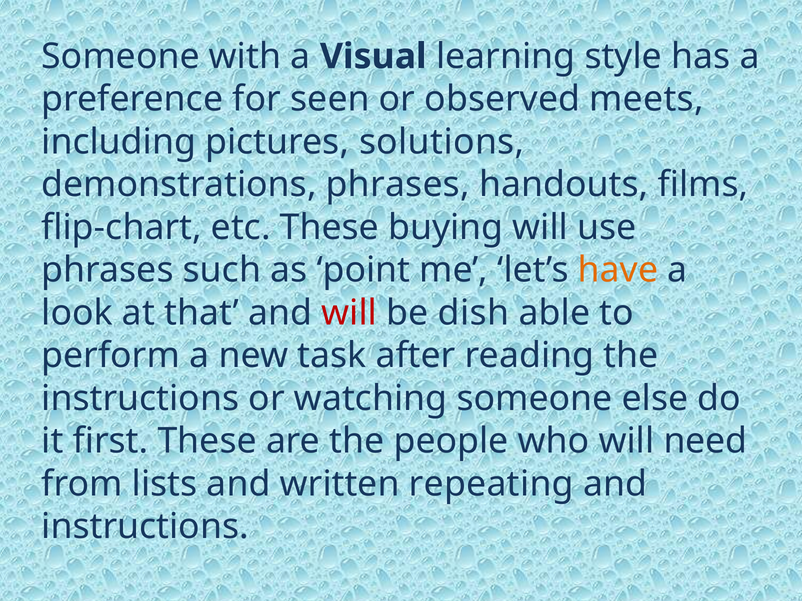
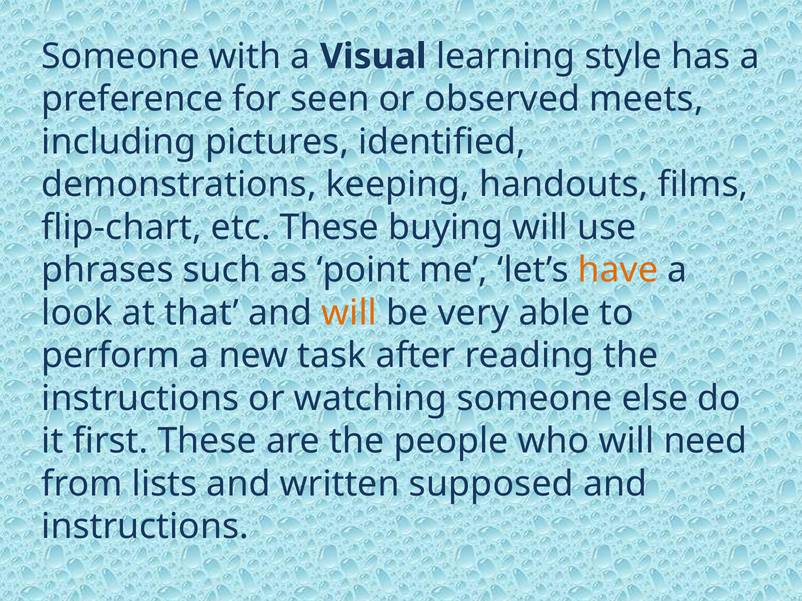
solutions: solutions -> identified (442, 142)
demonstrations phrases: phrases -> keeping (398, 185)
will colour: red -> orange (349, 313)
dish: dish -> very (473, 313)
repeating: repeating -> supposed (491, 484)
